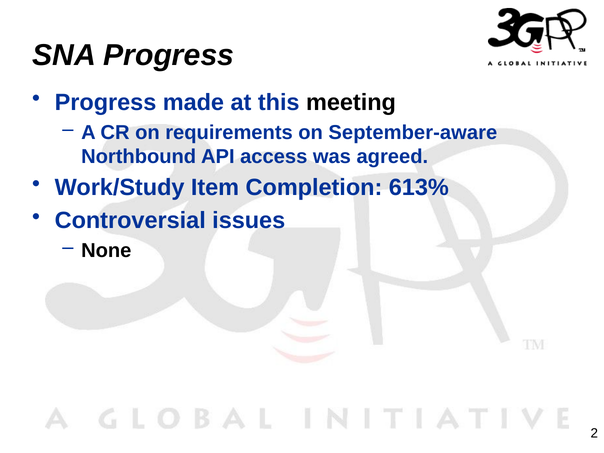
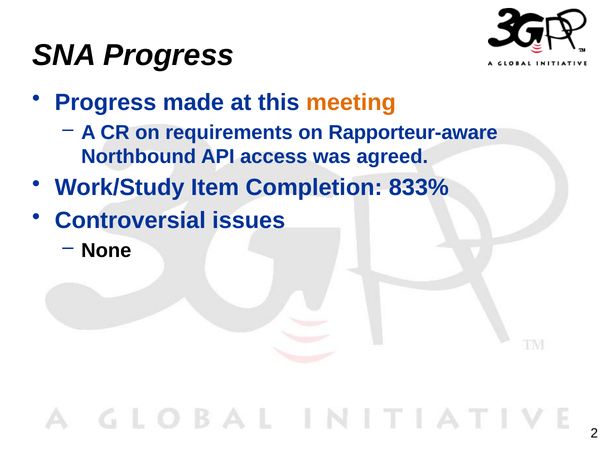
meeting colour: black -> orange (351, 102)
September-aware: September-aware -> Rapporteur-aware (413, 132)
613%: 613% -> 833% (419, 188)
